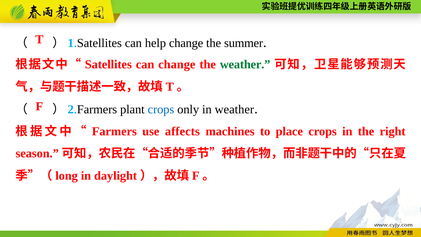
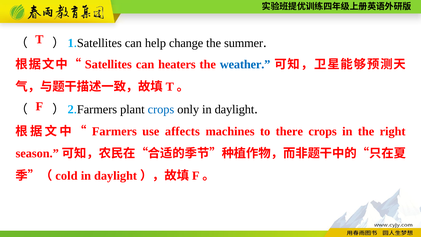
can change: change -> heaters (177, 64)
weather colour: green -> blue (245, 64)
only in weather: weather -> daylight (234, 109)
place: place -> there (289, 131)
long: long -> cold (66, 176)
